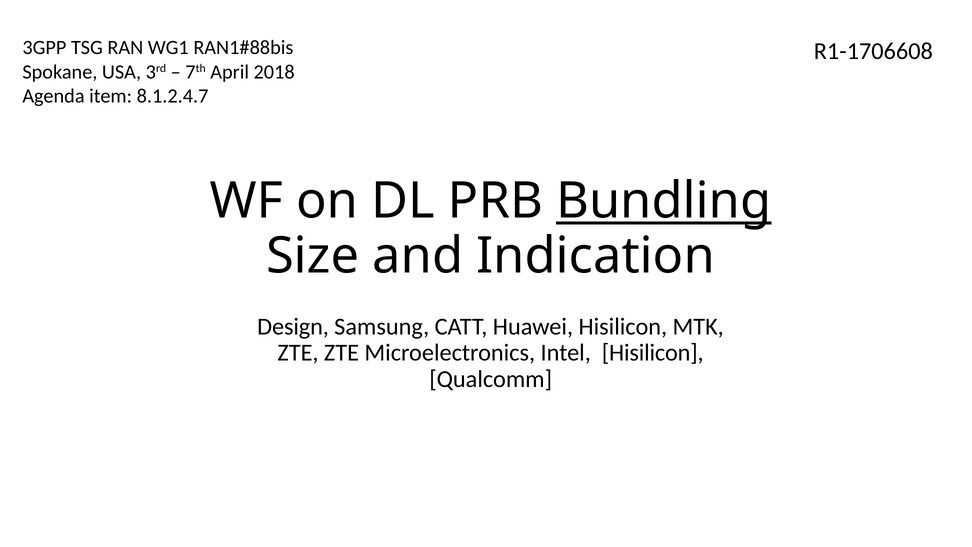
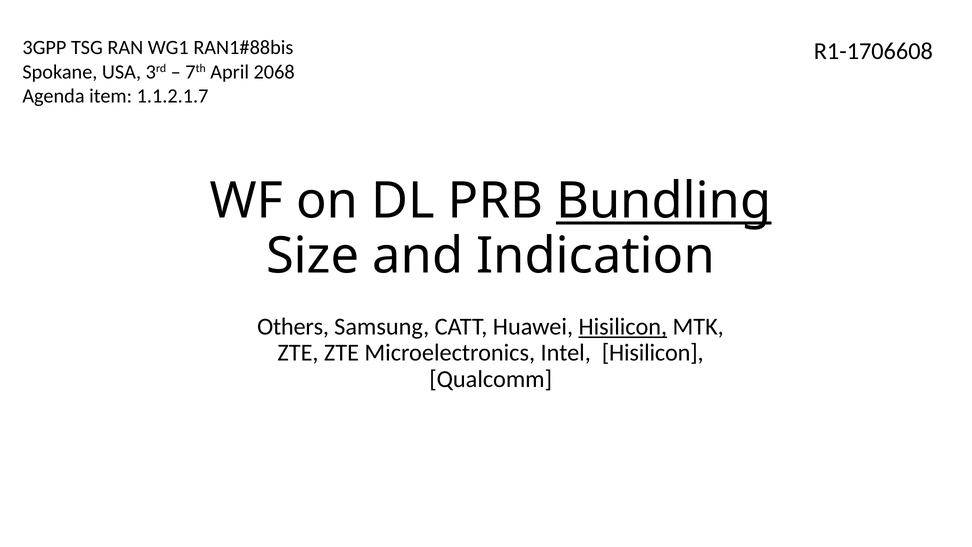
2018: 2018 -> 2068 (274, 72)
8.1.2.4.7: 8.1.2.4.7 -> 1.1.2.1.7 (173, 96)
Design: Design -> Others (293, 326)
Hisilicon underline: none -> present (623, 326)
